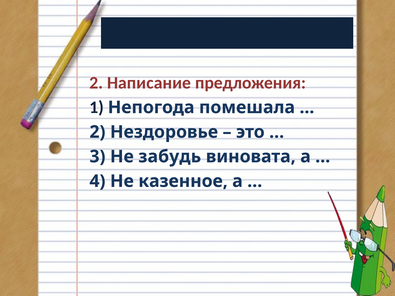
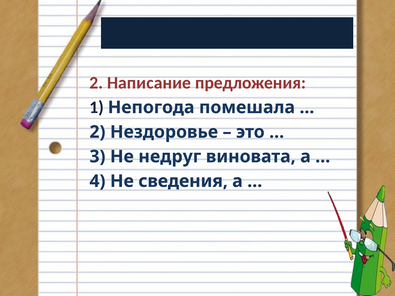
забудь: забудь -> недруг (170, 157)
казенное: казенное -> сведения (183, 181)
